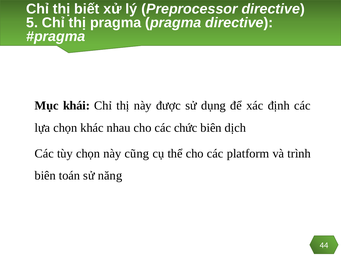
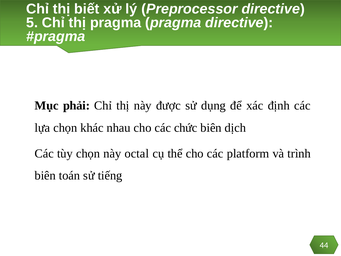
khái: khái -> phải (76, 105)
cũng: cũng -> octal (137, 153)
năng: năng -> tiếng (110, 175)
